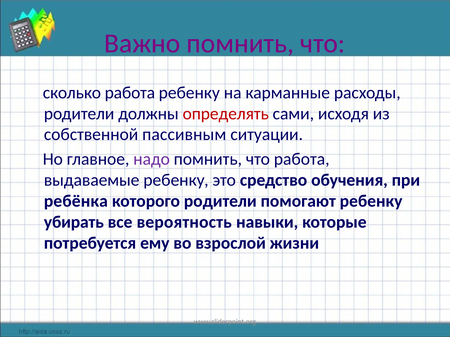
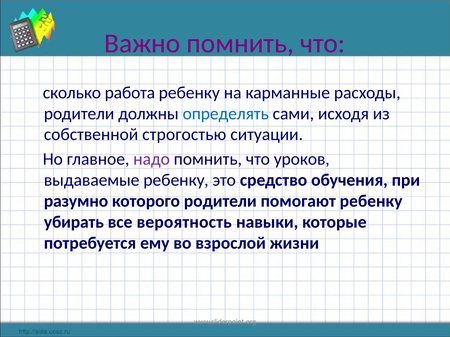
определять colour: red -> blue (226, 114)
пассивным: пассивным -> строгостью (184, 135)
что работа: работа -> уроков (302, 159)
ребёнка: ребёнка -> разумно (76, 201)
